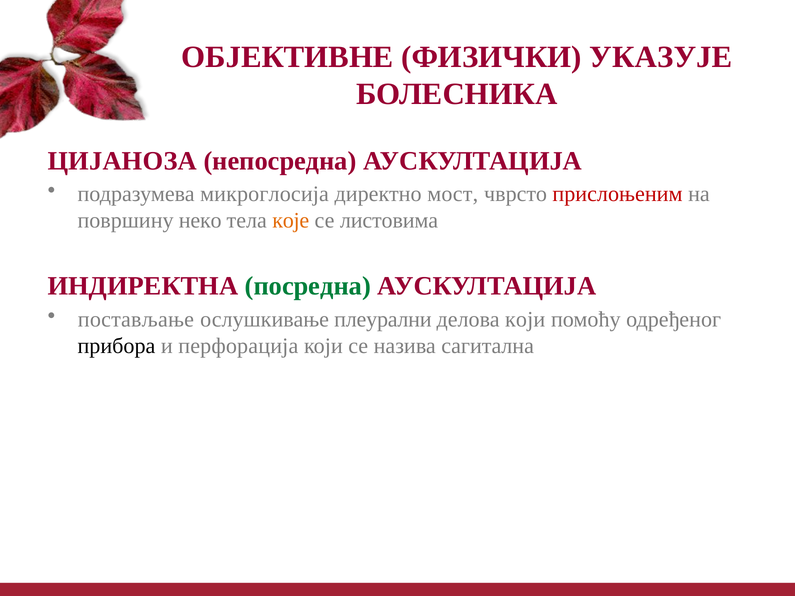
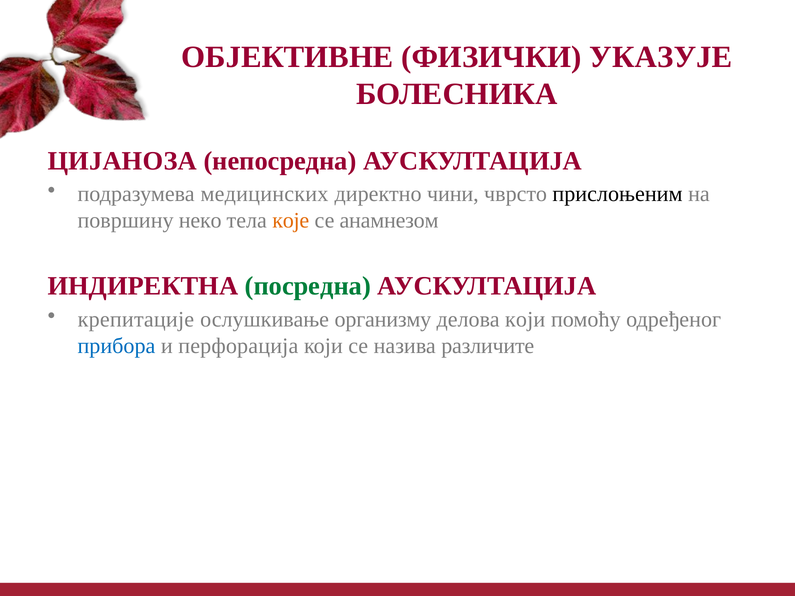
микроглосија: микроглосија -> медицинских (264, 194)
мост: мост -> чини (453, 194)
прислоњеним colour: red -> black (617, 194)
листовима: листовима -> анамнезом (389, 221)
постављање: постављање -> крепитације (136, 320)
плеурални: плеурални -> организму (383, 320)
прибора colour: black -> blue (116, 346)
сагитална: сагитална -> различите (488, 346)
